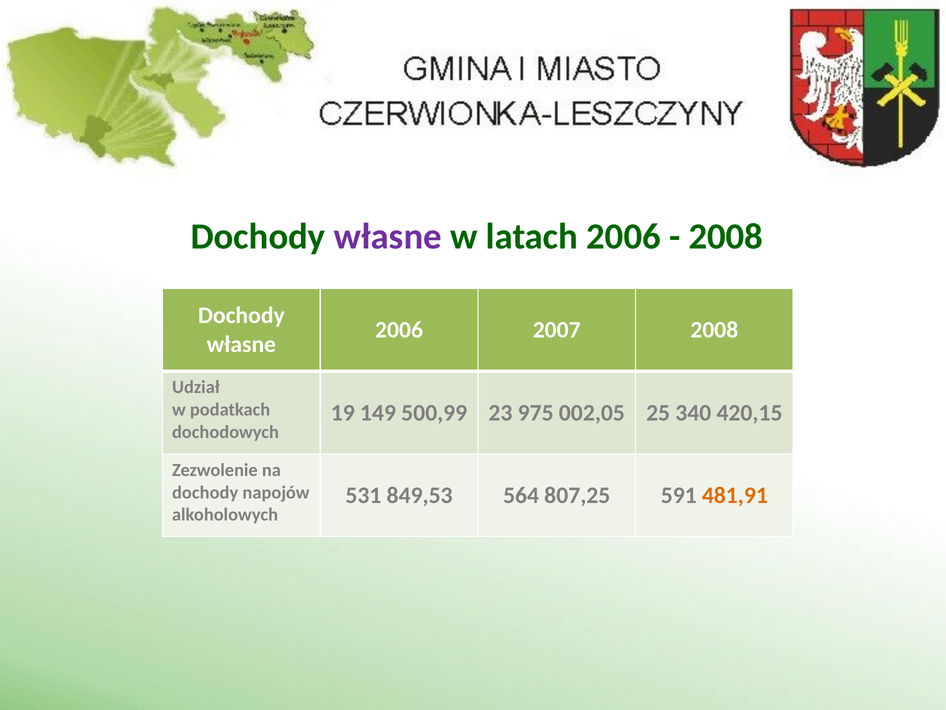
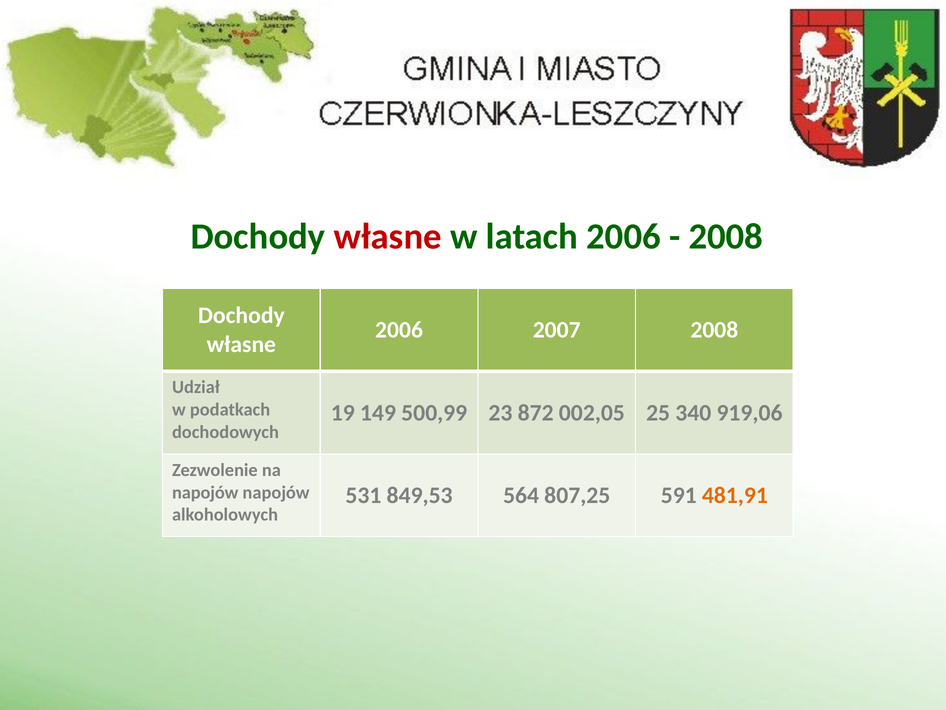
własne colour: purple -> red (388, 236)
975: 975 -> 872 (536, 413)
420,15: 420,15 -> 919,06 (749, 413)
dochody: dochody -> napojów (205, 492)
